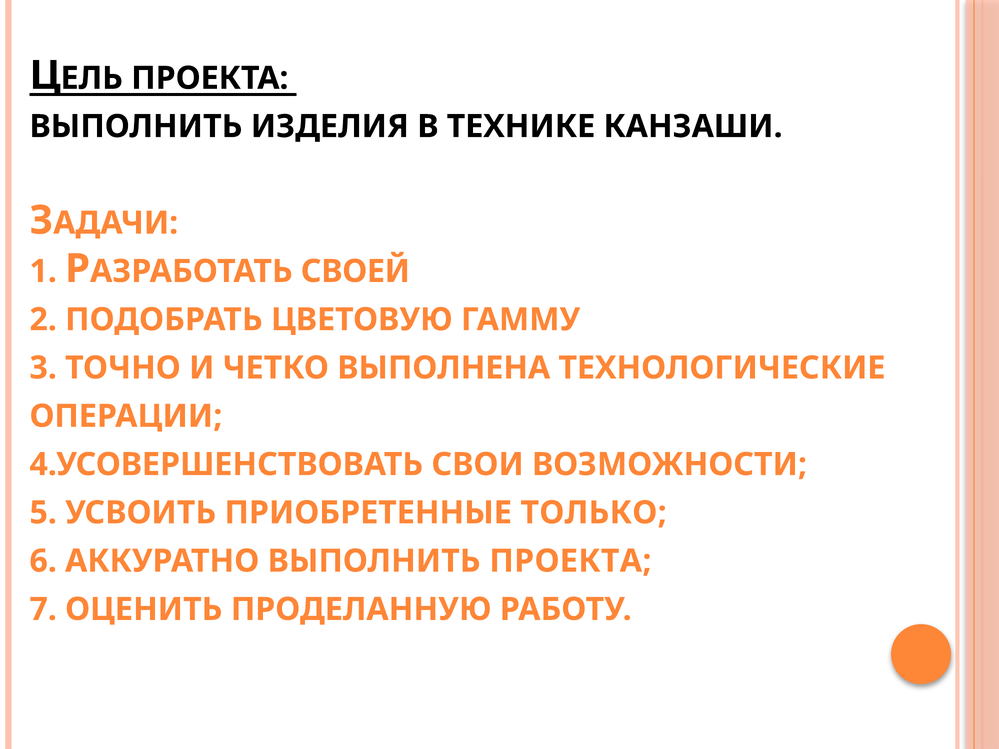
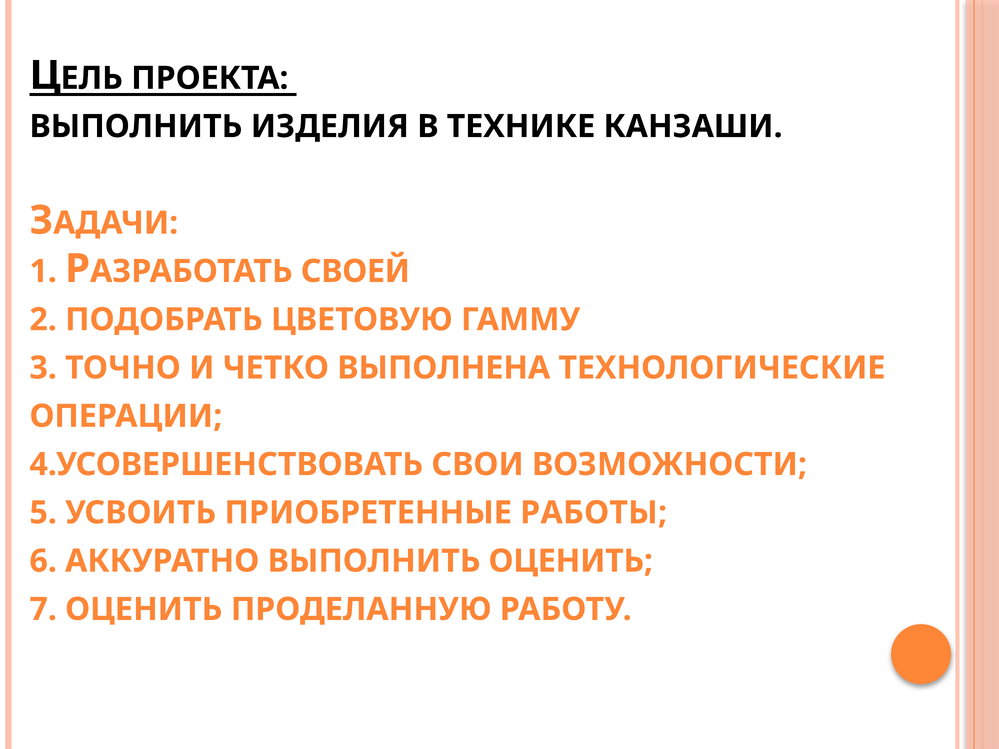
ТОЛЬКО: ТОЛЬКО -> РАБОТЫ (594, 513)
ВЫПОЛНИТЬ ПРОЕКТА: ПРОЕКТА -> ОЦЕНИТЬ (571, 561)
